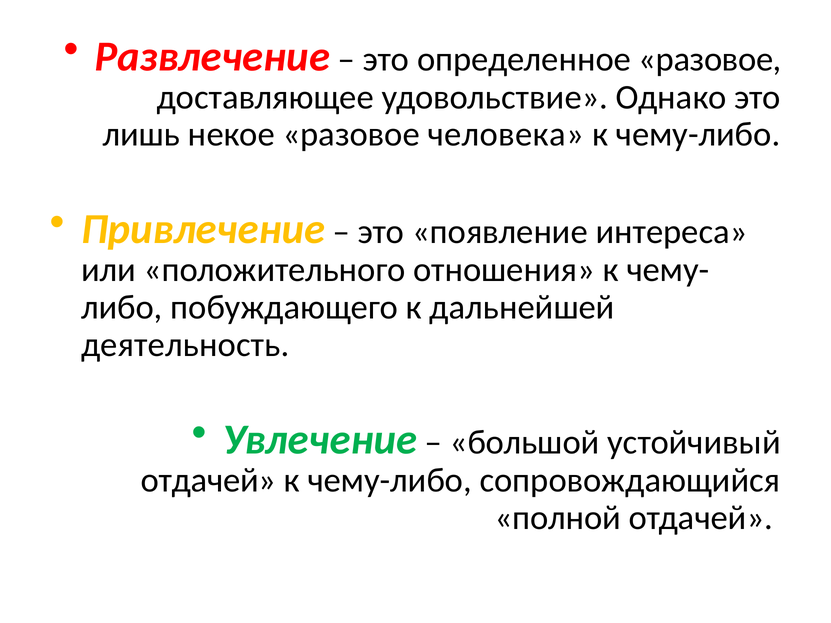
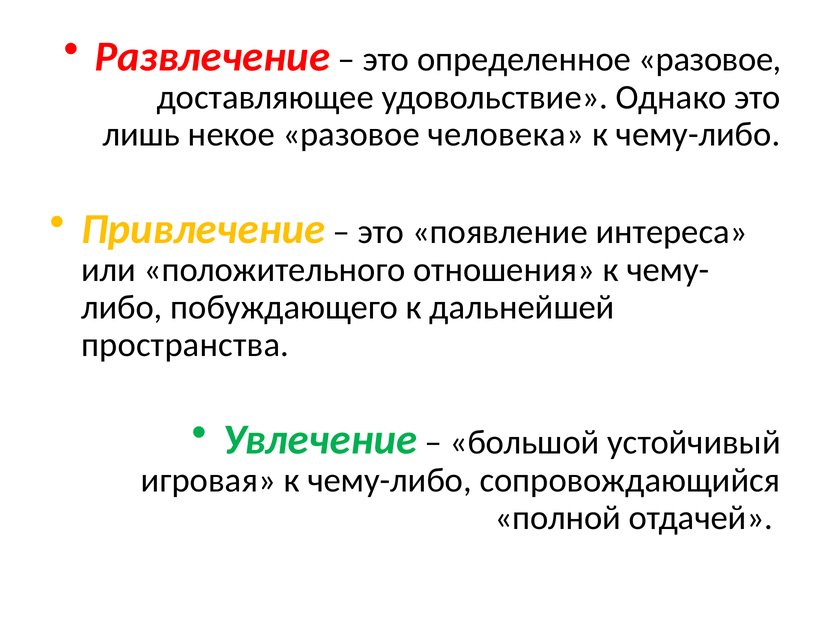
деятельность: деятельность -> пространства (185, 345)
отдачей: отдачей -> игровая (208, 481)
